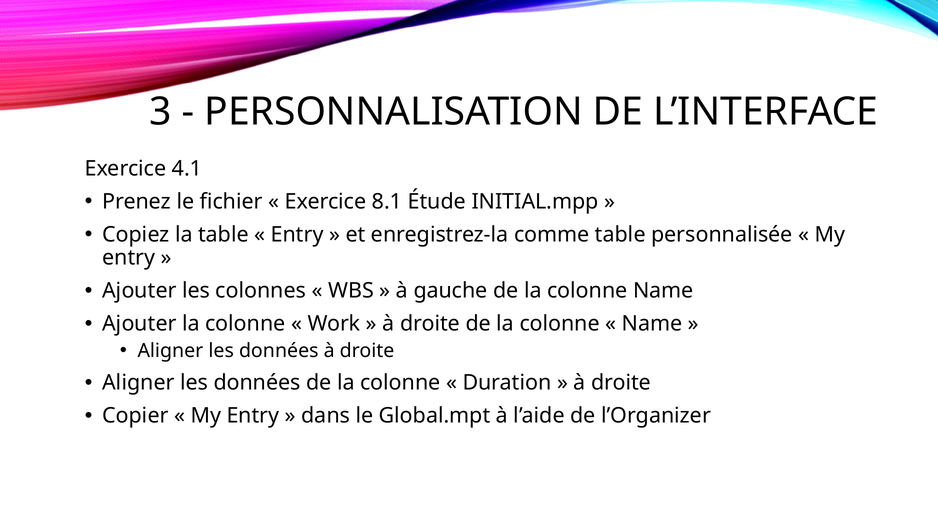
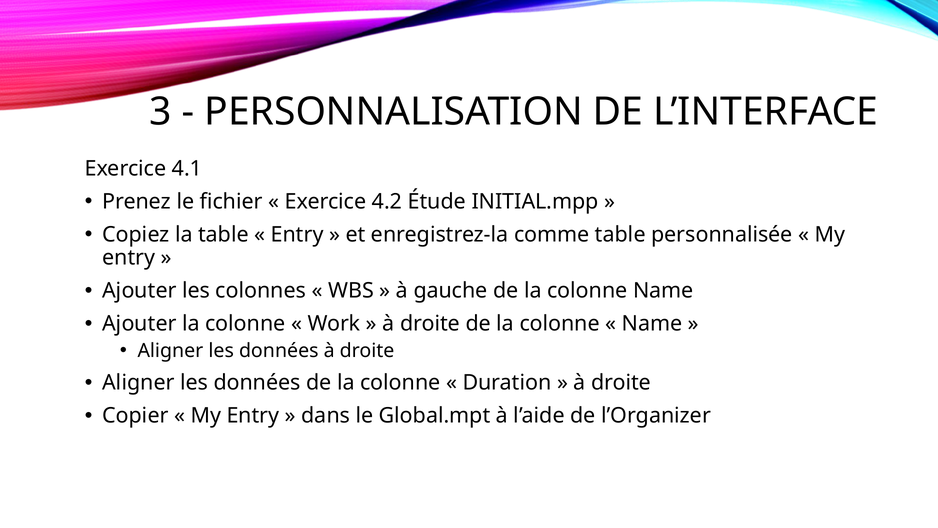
8.1: 8.1 -> 4.2 (387, 201)
